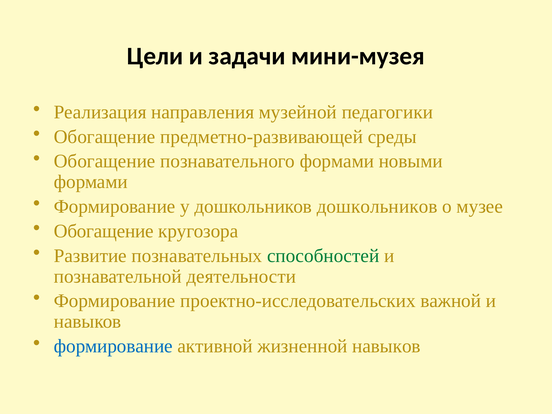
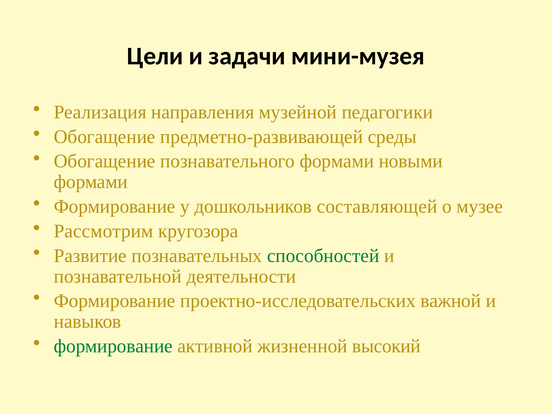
дошкольников дошкольников: дошкольников -> составляющей (377, 207)
Обогащение: Обогащение -> Рассмотрим (104, 231)
формирование colour: blue -> green (113, 346)
жизненной навыков: навыков -> высокий (387, 346)
